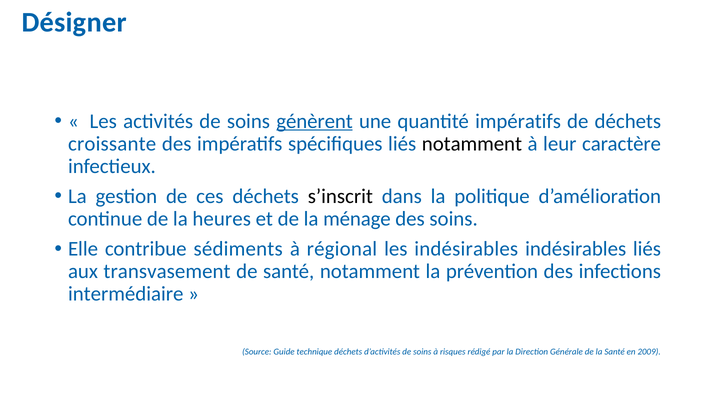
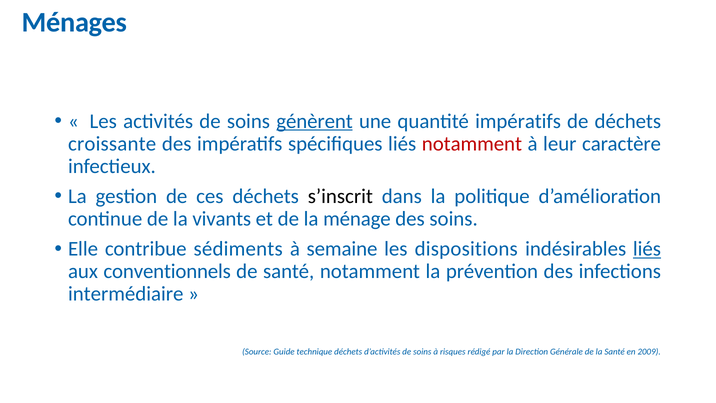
Désigner: Désigner -> Ménages (74, 22)
notamment colour: black -> red (472, 144)
heures: heures -> vivants (222, 219)
régional: régional -> semaine (342, 249)
les indésirables: indésirables -> dispositions (466, 249)
liés underline: none -> present (647, 249)
transvasement: transvasement -> conventionnels (167, 271)
